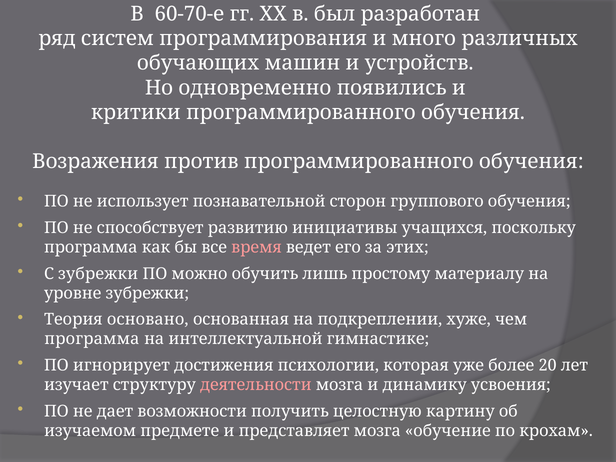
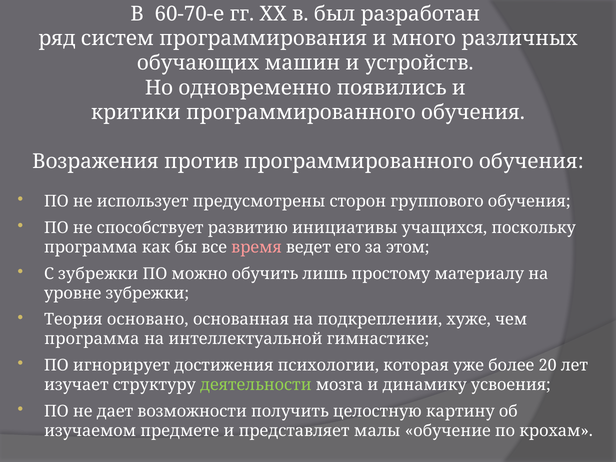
познавательной: познавательной -> предусмотрены (259, 202)
этих: этих -> этом (408, 247)
деятельности colour: pink -> light green (256, 385)
представляет мозга: мозга -> малы (377, 431)
